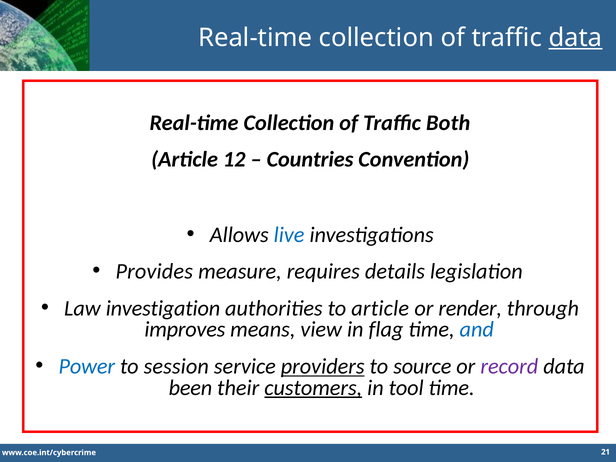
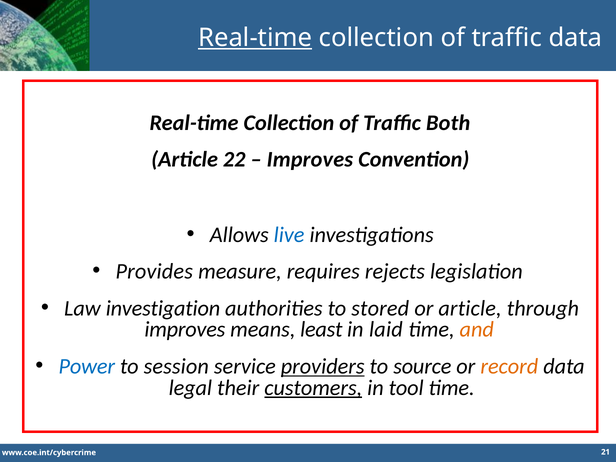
Real-time underline: none -> present (255, 38)
data underline: present -> none (575, 38)
12: 12 -> 22 (234, 160)
Countries: Countries -> Improves (310, 160)
details: details -> rejects (395, 272)
to article: article -> stored (380, 308)
or render: render -> article (470, 308)
view: view -> least (321, 330)
flag: flag -> laid (386, 330)
and colour: blue -> orange (477, 330)
record colour: purple -> orange (509, 366)
been: been -> legal (190, 388)
